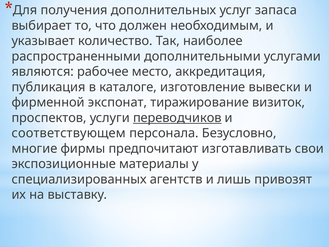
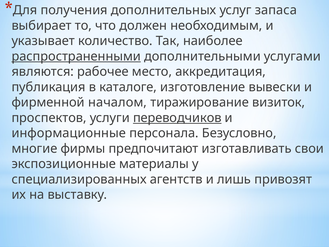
распространенными underline: none -> present (76, 56)
экспонат: экспонат -> началом (117, 102)
соответствующем: соответствующем -> информационные (69, 133)
